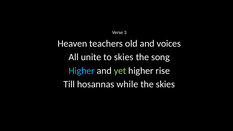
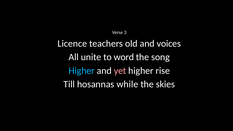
Heaven: Heaven -> Licence (72, 44)
to skies: skies -> word (124, 57)
yet colour: light green -> pink (120, 71)
